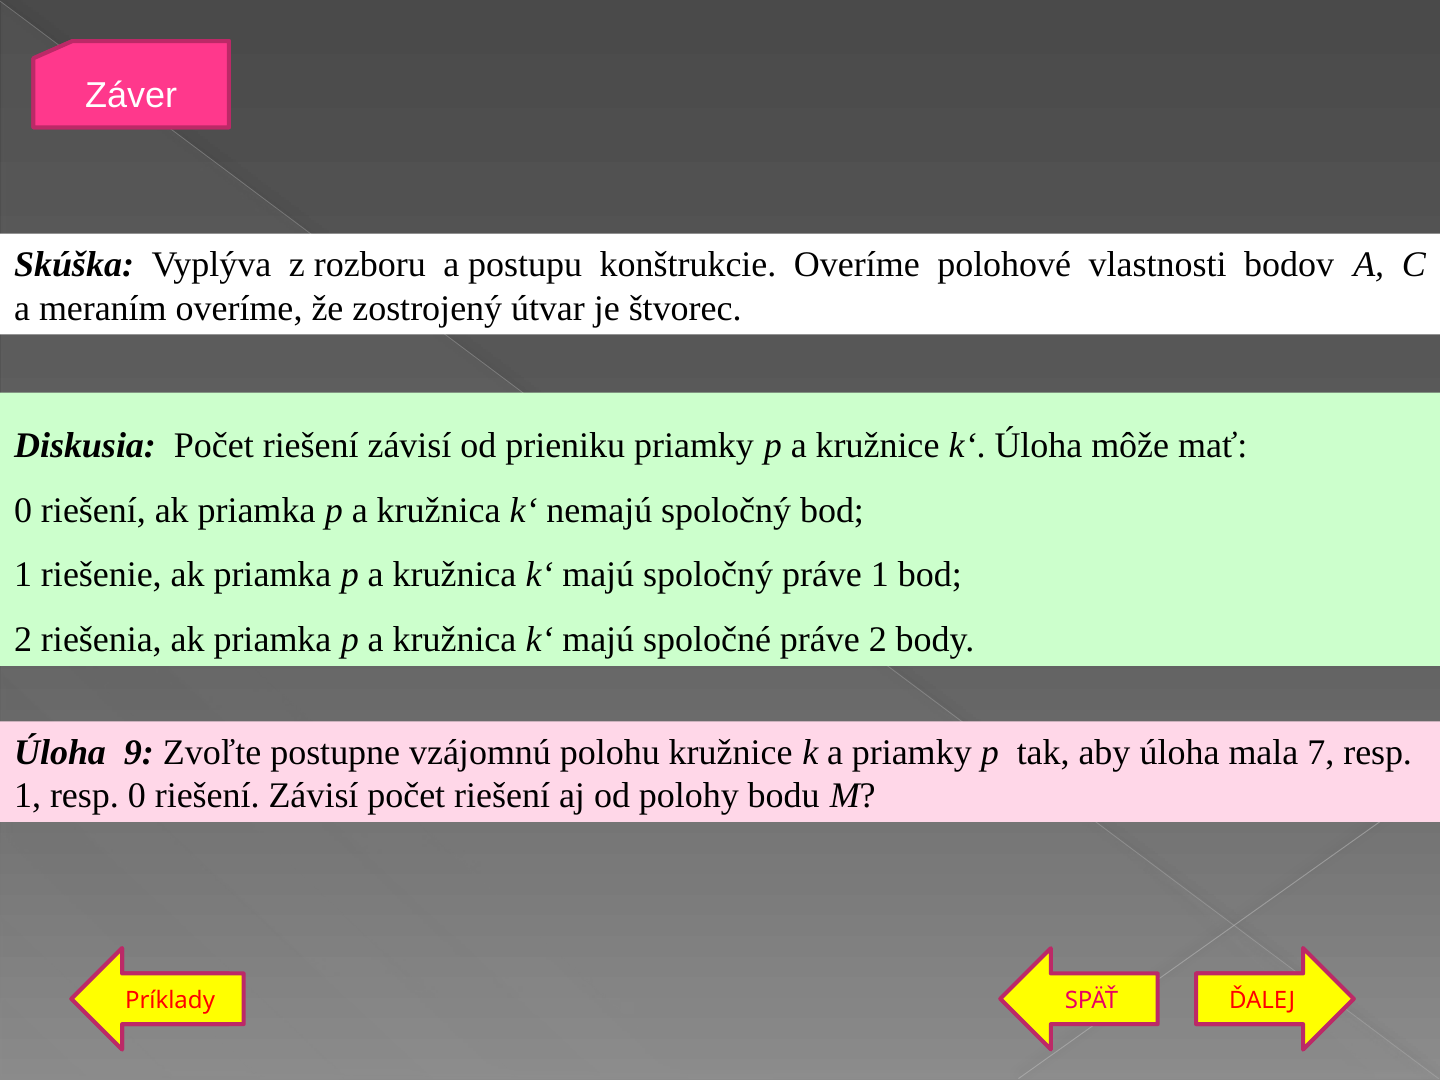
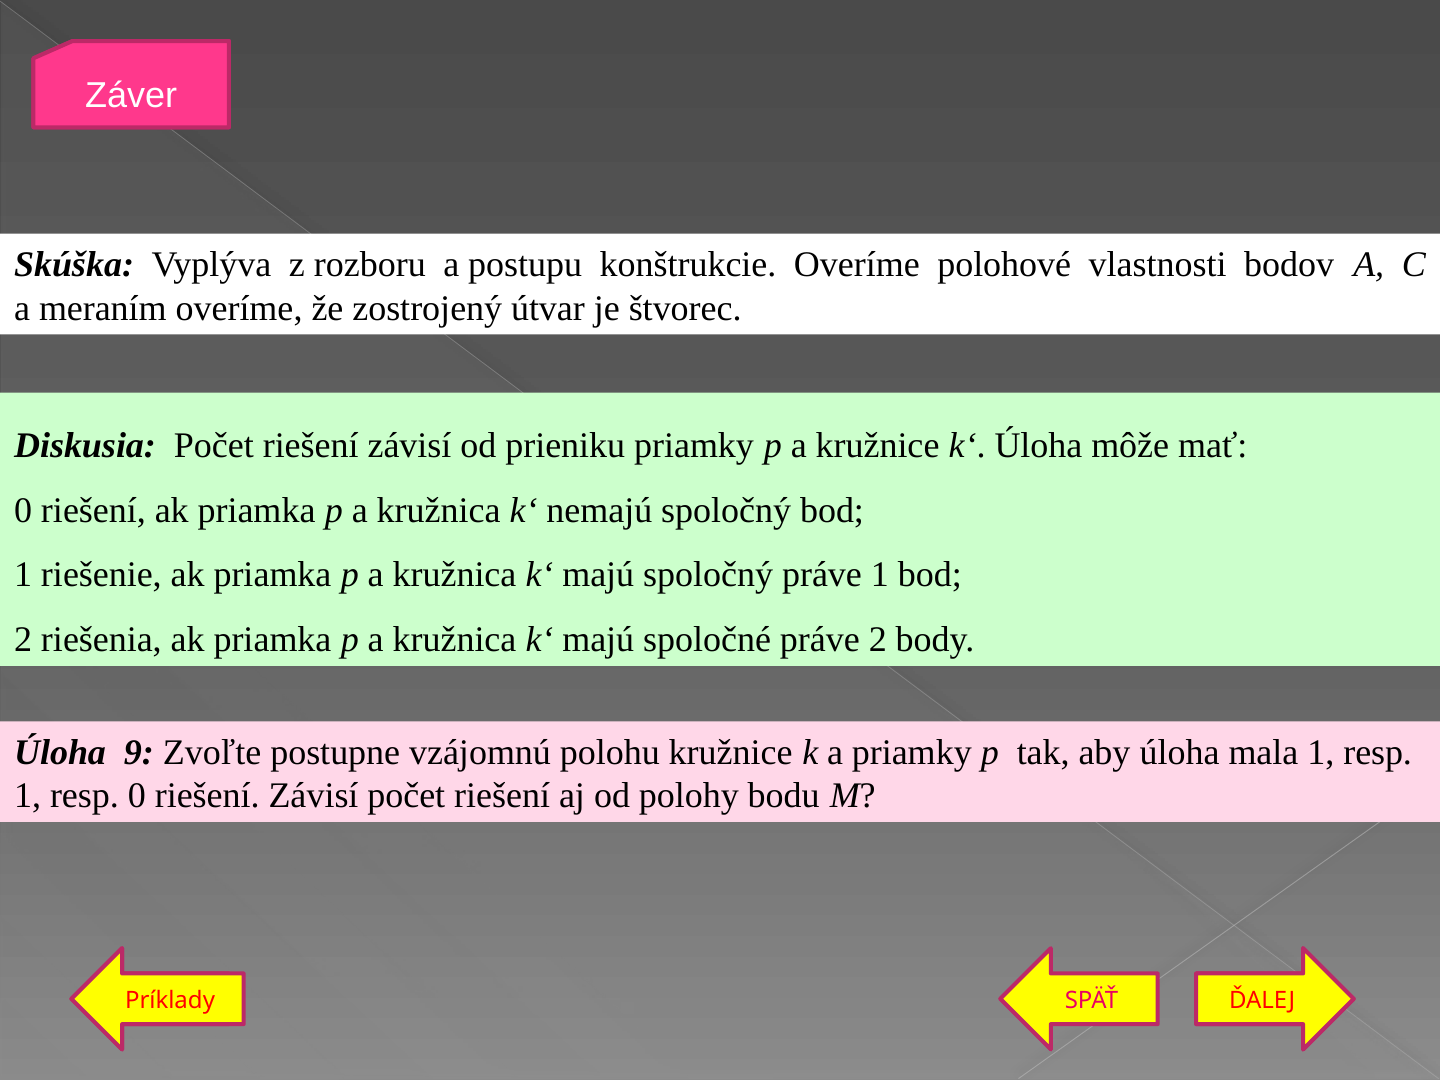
mala 7: 7 -> 1 (1321, 753)
